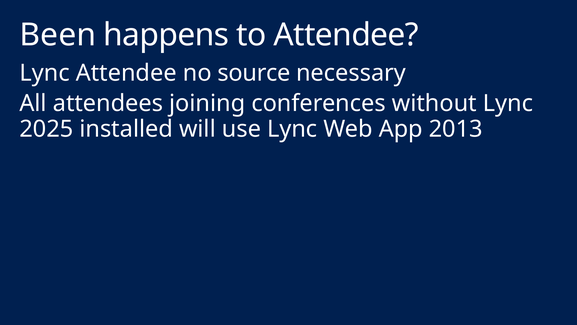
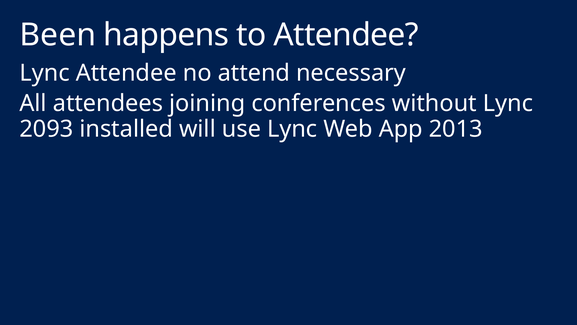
source: source -> attend (254, 73)
2025: 2025 -> 2093 (46, 129)
